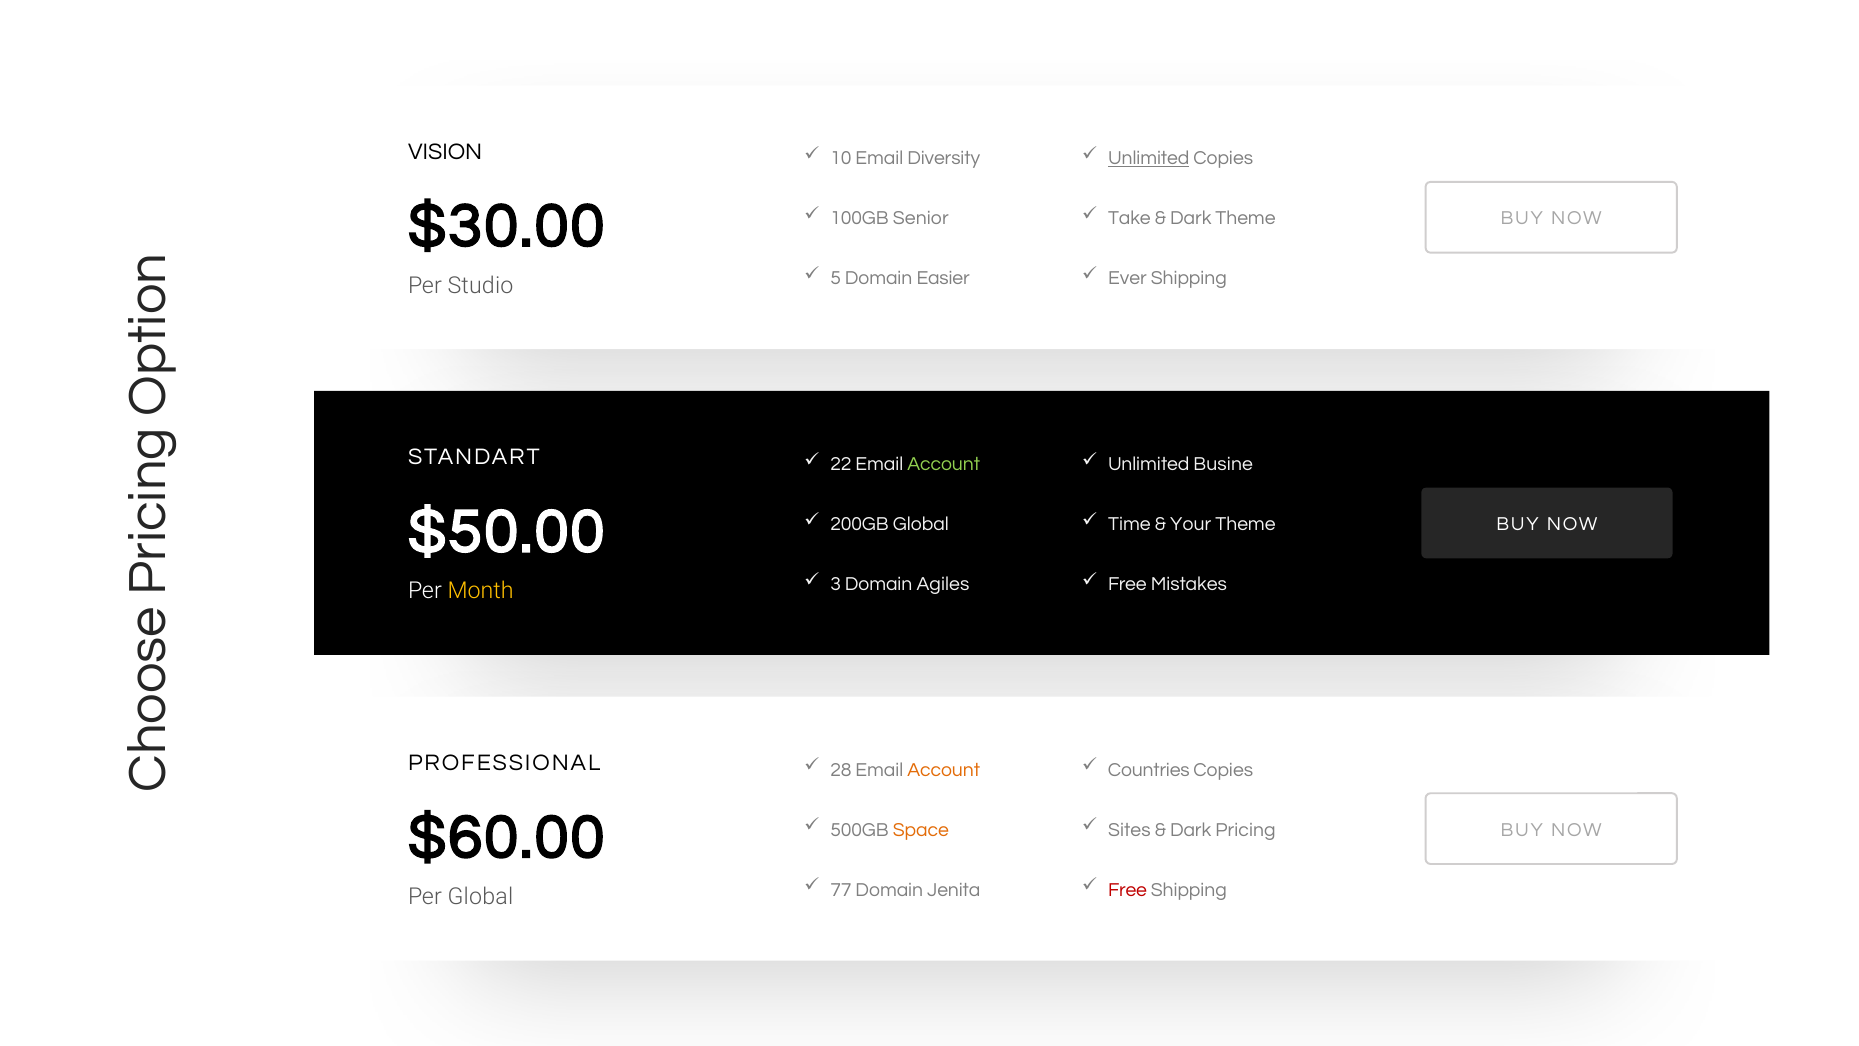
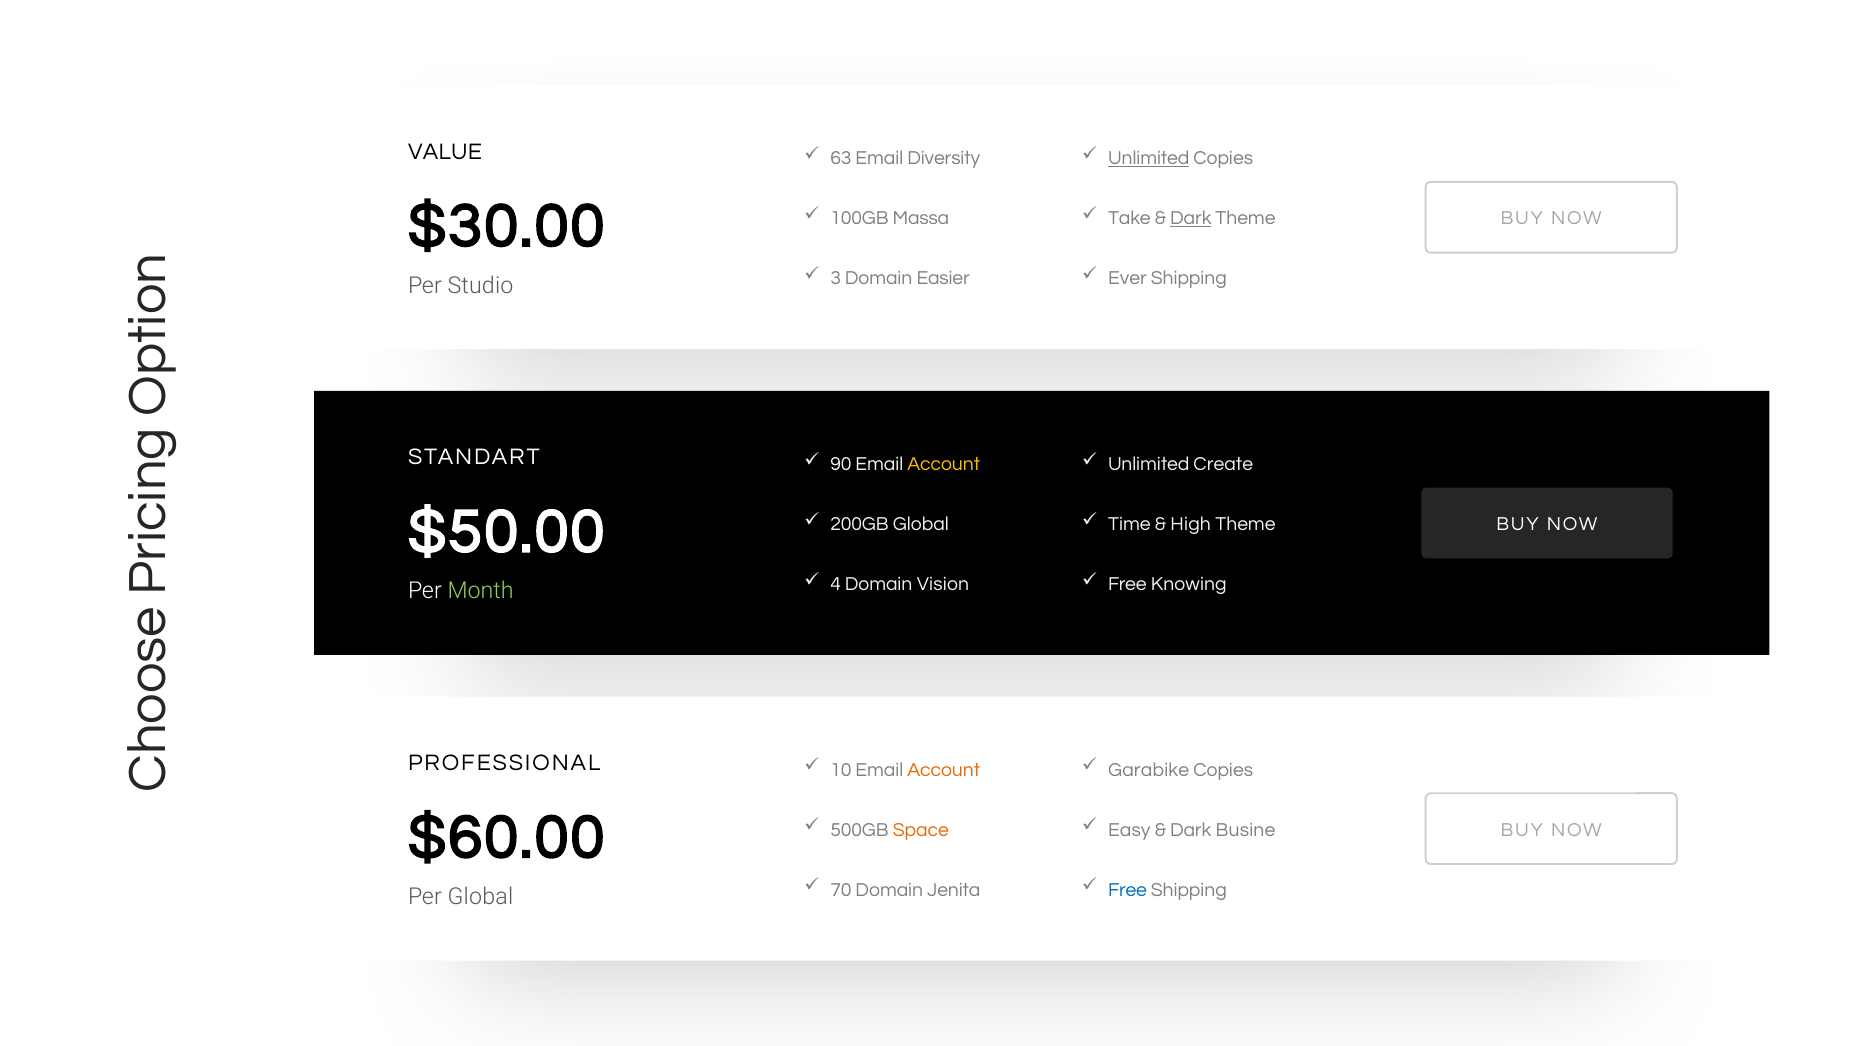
VISION: VISION -> VALUE (445, 152)
10: 10 -> 63 (841, 158)
Senior: Senior -> Massa (921, 218)
Dark underline: none -> present (1191, 218)
5: 5 -> 3 (836, 278)
22: 22 -> 90 (841, 464)
Account colour: light green -> yellow (944, 464)
Busine: Busine -> Create (1223, 464)
Your: Your -> High (1191, 524)
3: 3 -> 4 (836, 584)
Agiles: Agiles -> Vision (943, 584)
Mistakes: Mistakes -> Knowing (1189, 584)
Month colour: yellow -> light green (481, 591)
28: 28 -> 10 (841, 769)
Countries: Countries -> Garabike (1149, 769)
Sites: Sites -> Easy (1129, 829)
Pricing: Pricing -> Busine (1245, 829)
77: 77 -> 70 (841, 889)
Free colour: red -> blue (1128, 889)
